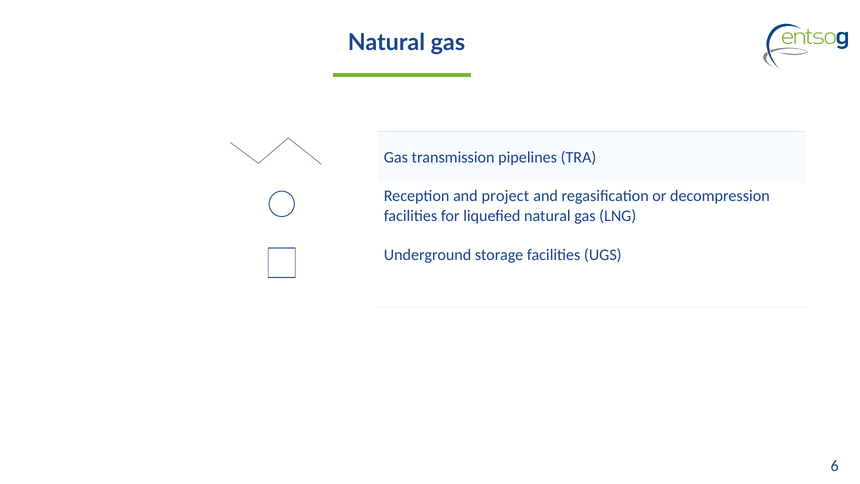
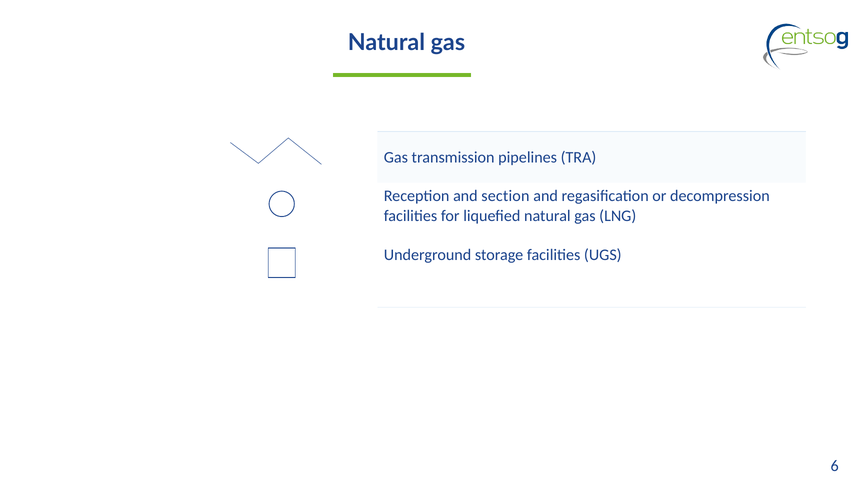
project: project -> section (505, 196)
